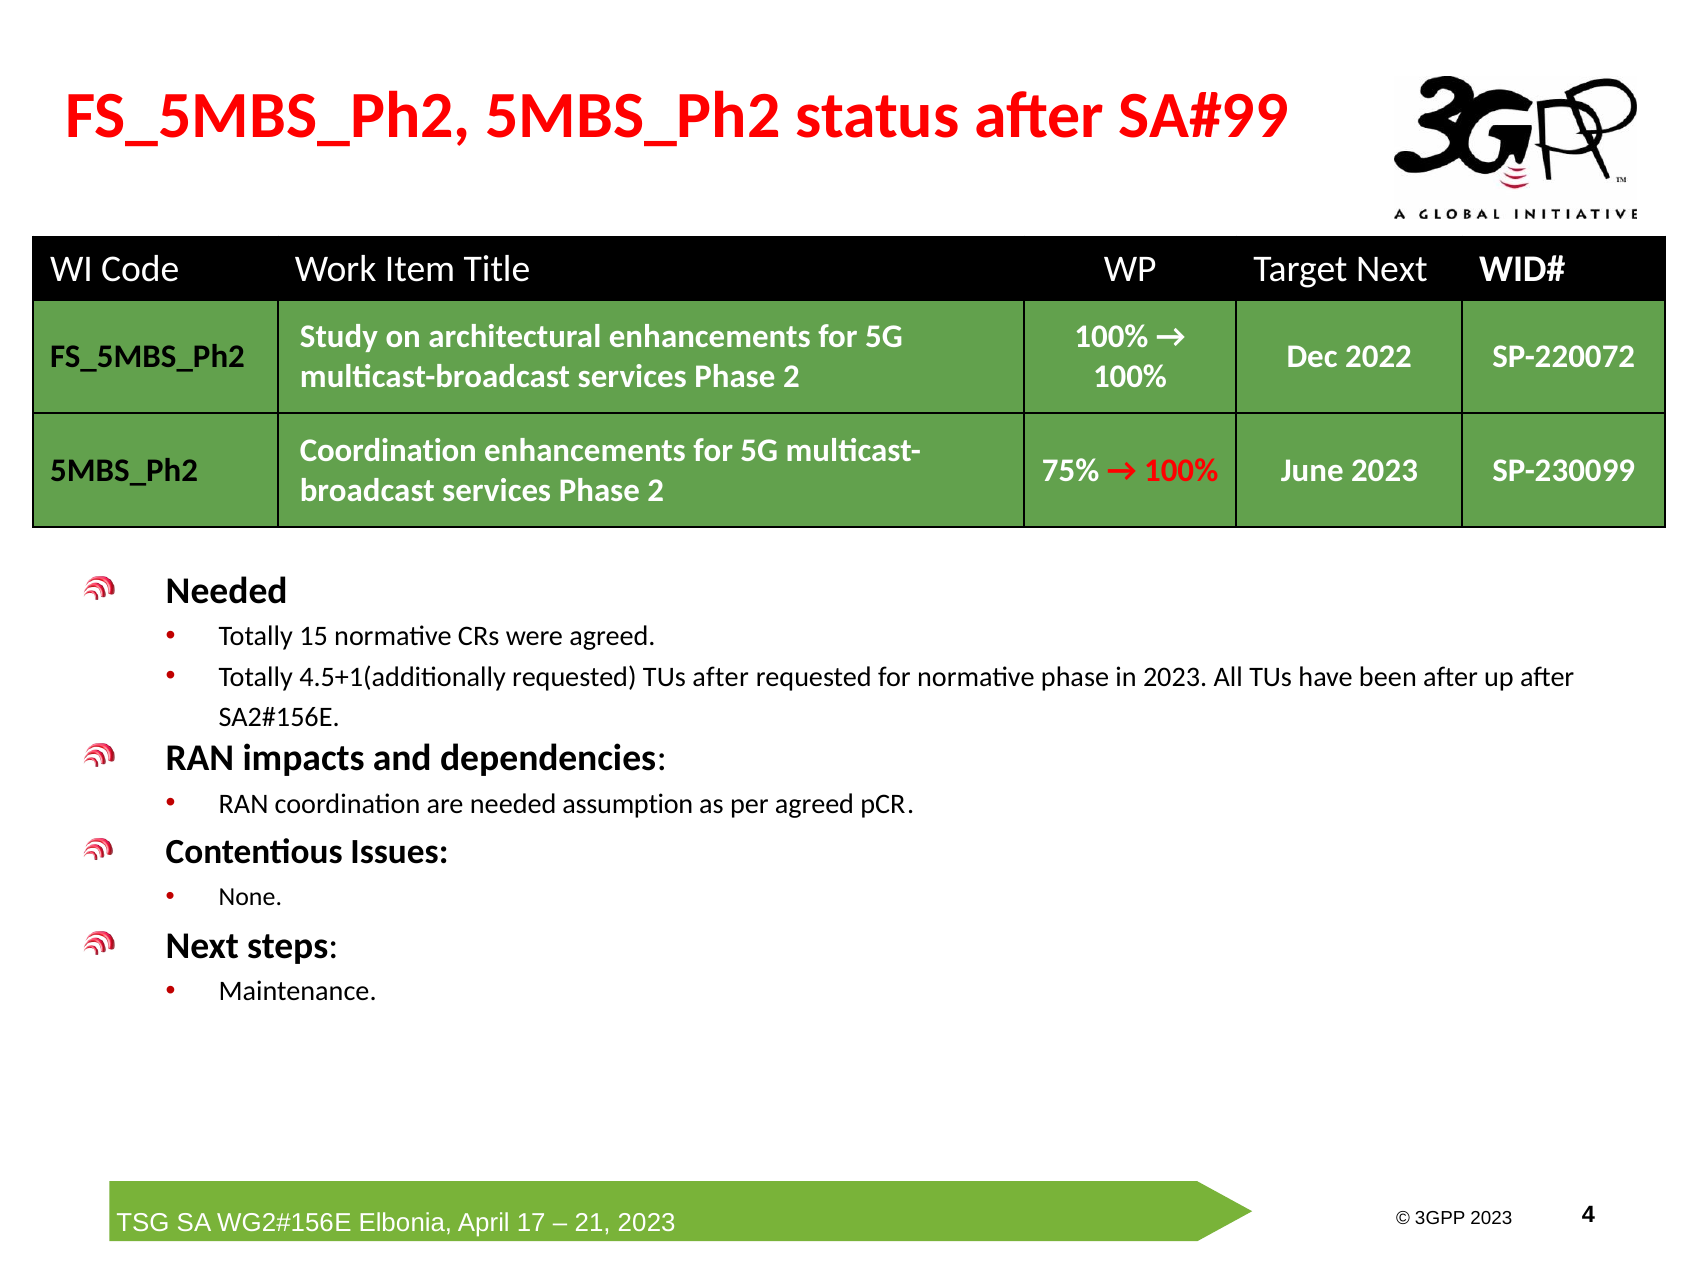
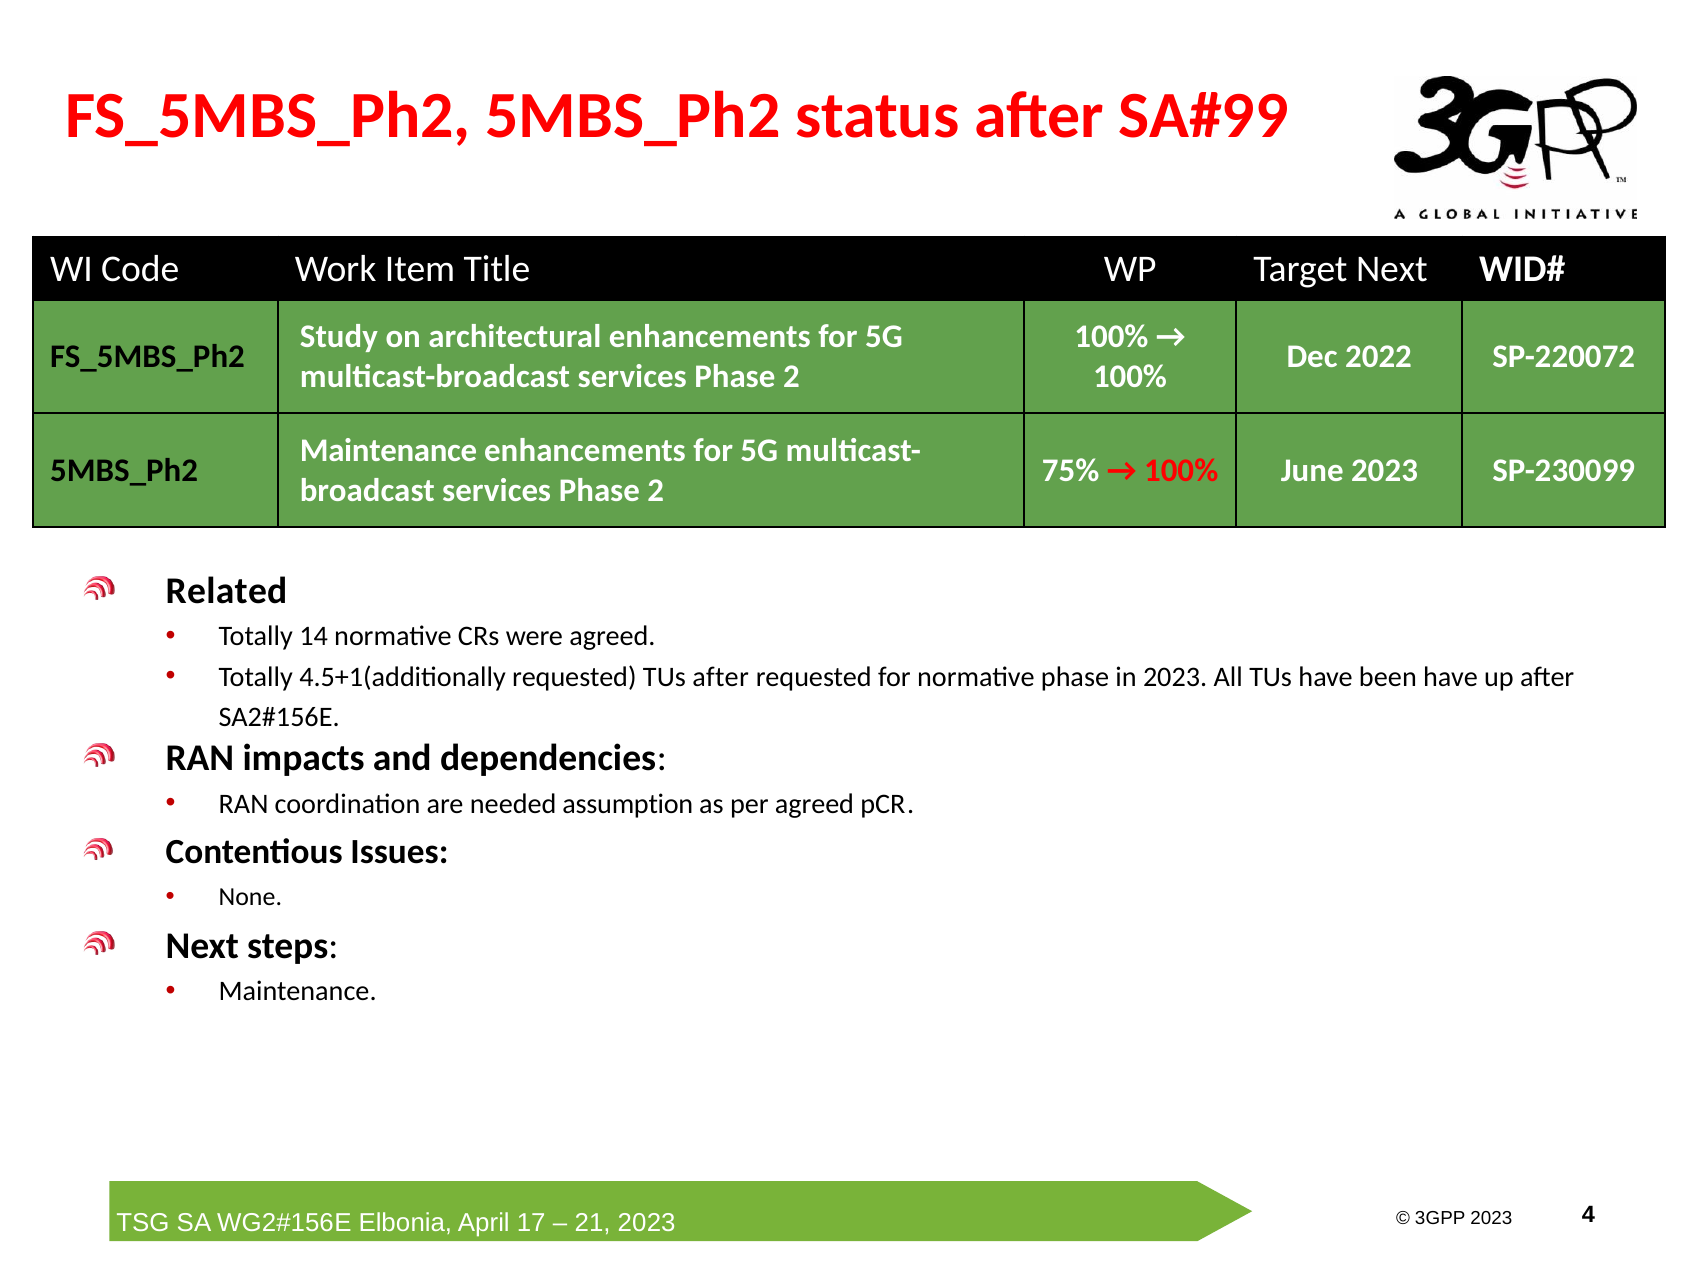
Coordination: Coordination -> Maintenance (389, 450)
Needed: Needed -> Related (227, 591)
15: 15 -> 14 (314, 636)
been after: after -> have (1450, 677)
